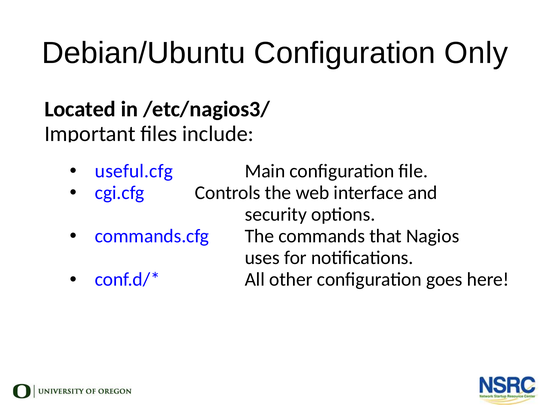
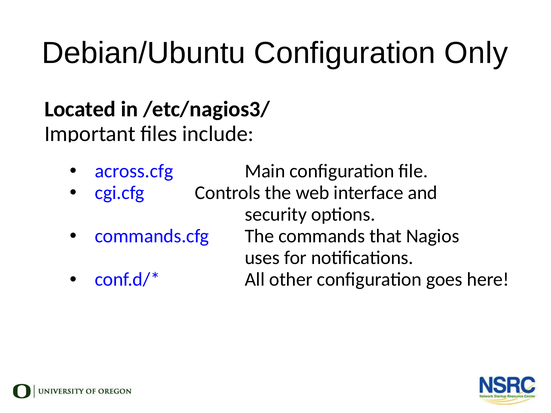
useful.cfg: useful.cfg -> across.cfg (134, 171)
